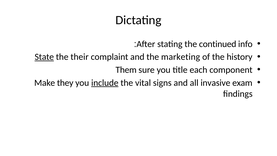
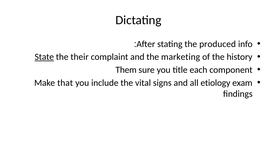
continued: continued -> produced (218, 44)
they: they -> that (65, 83)
include underline: present -> none (105, 83)
invasive: invasive -> etiology (215, 83)
